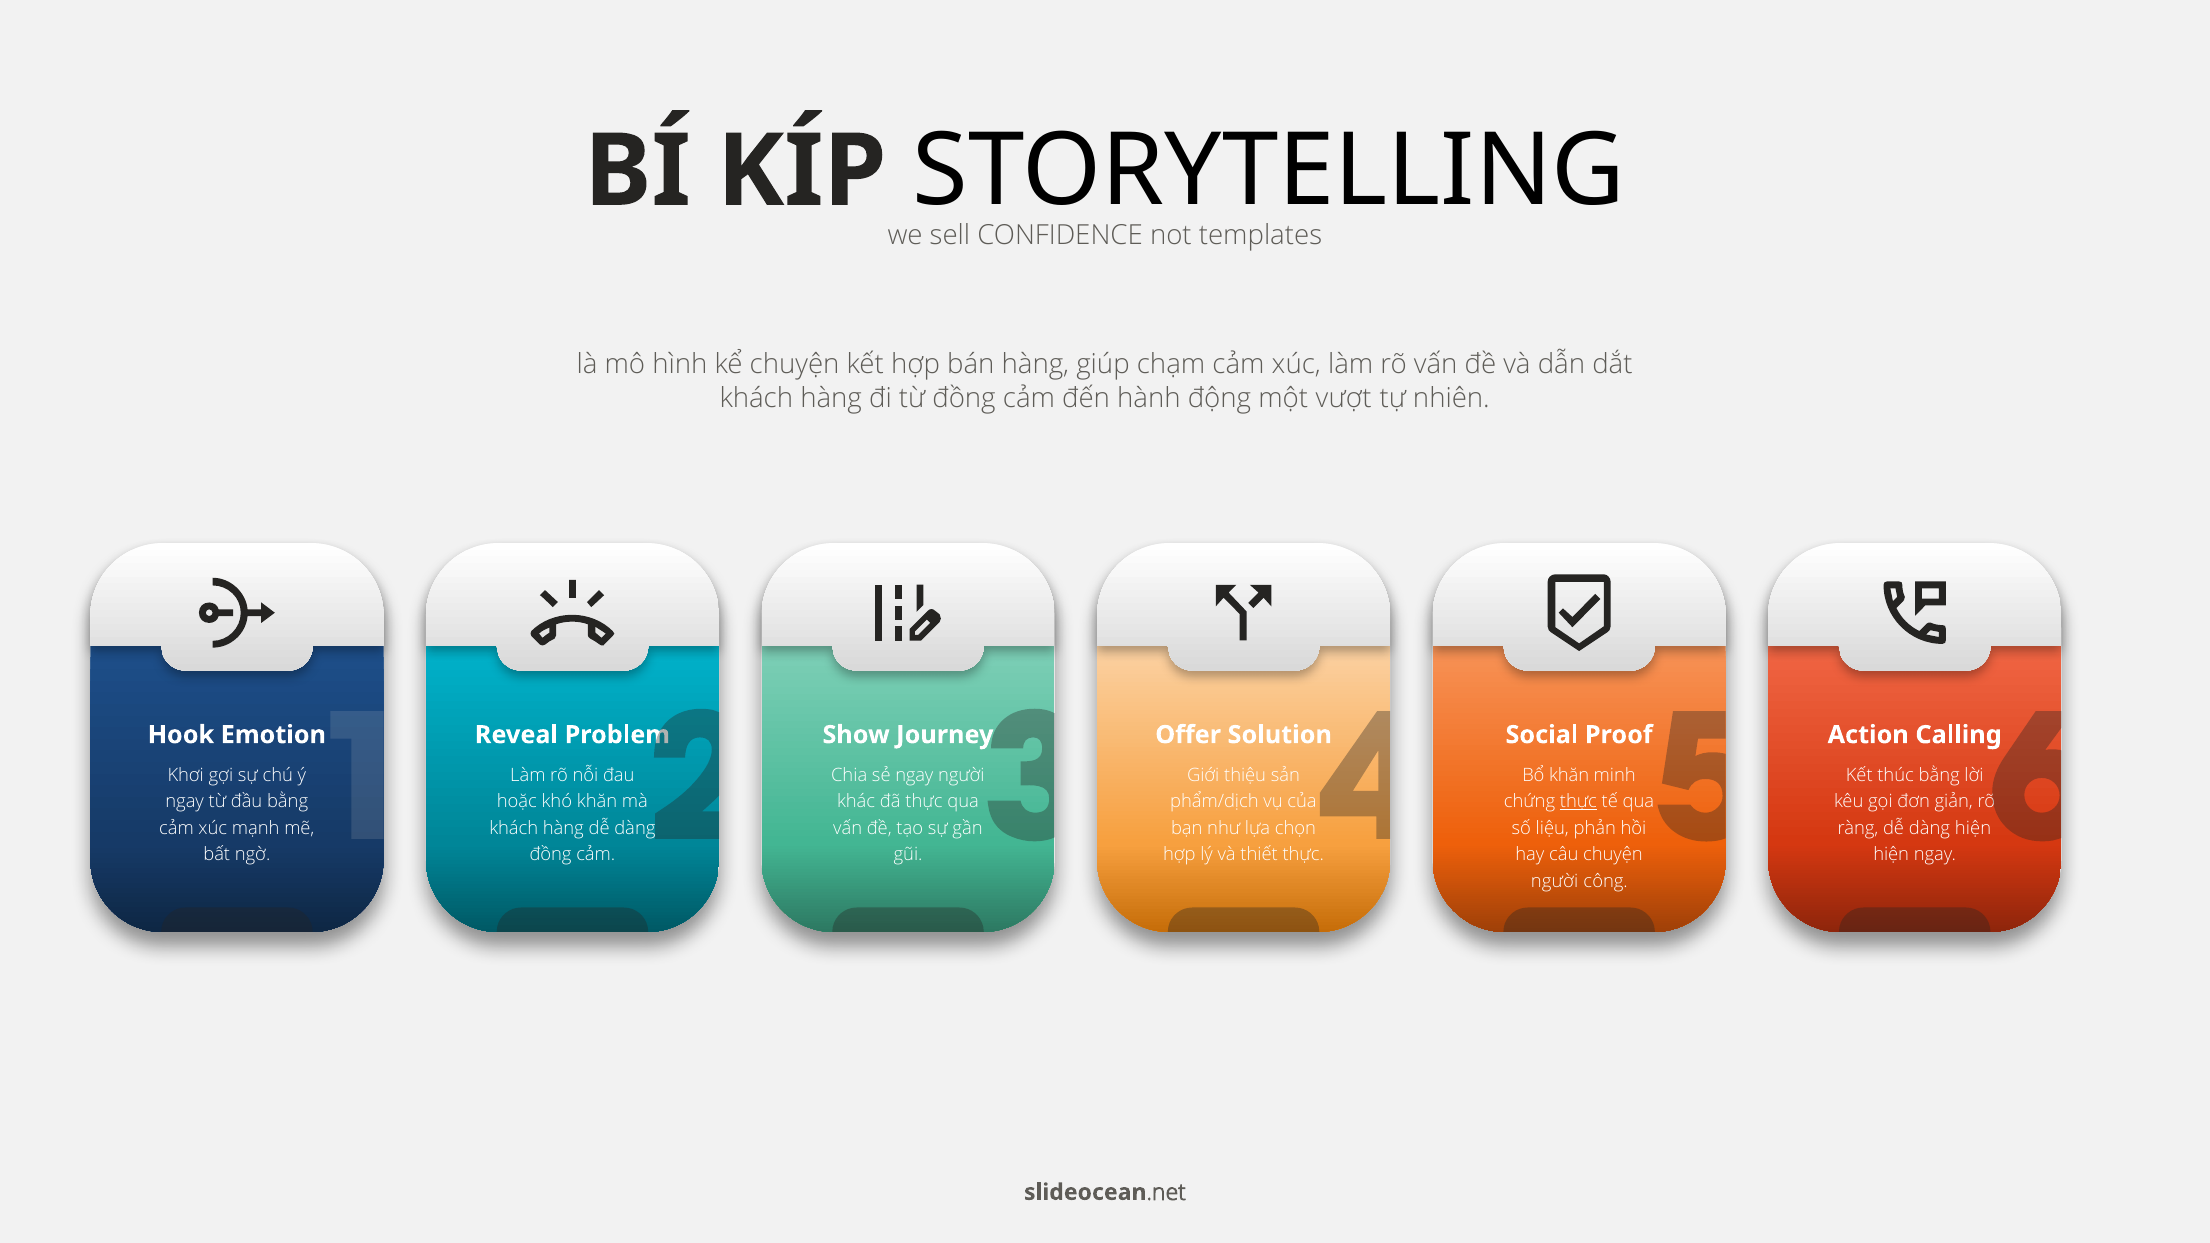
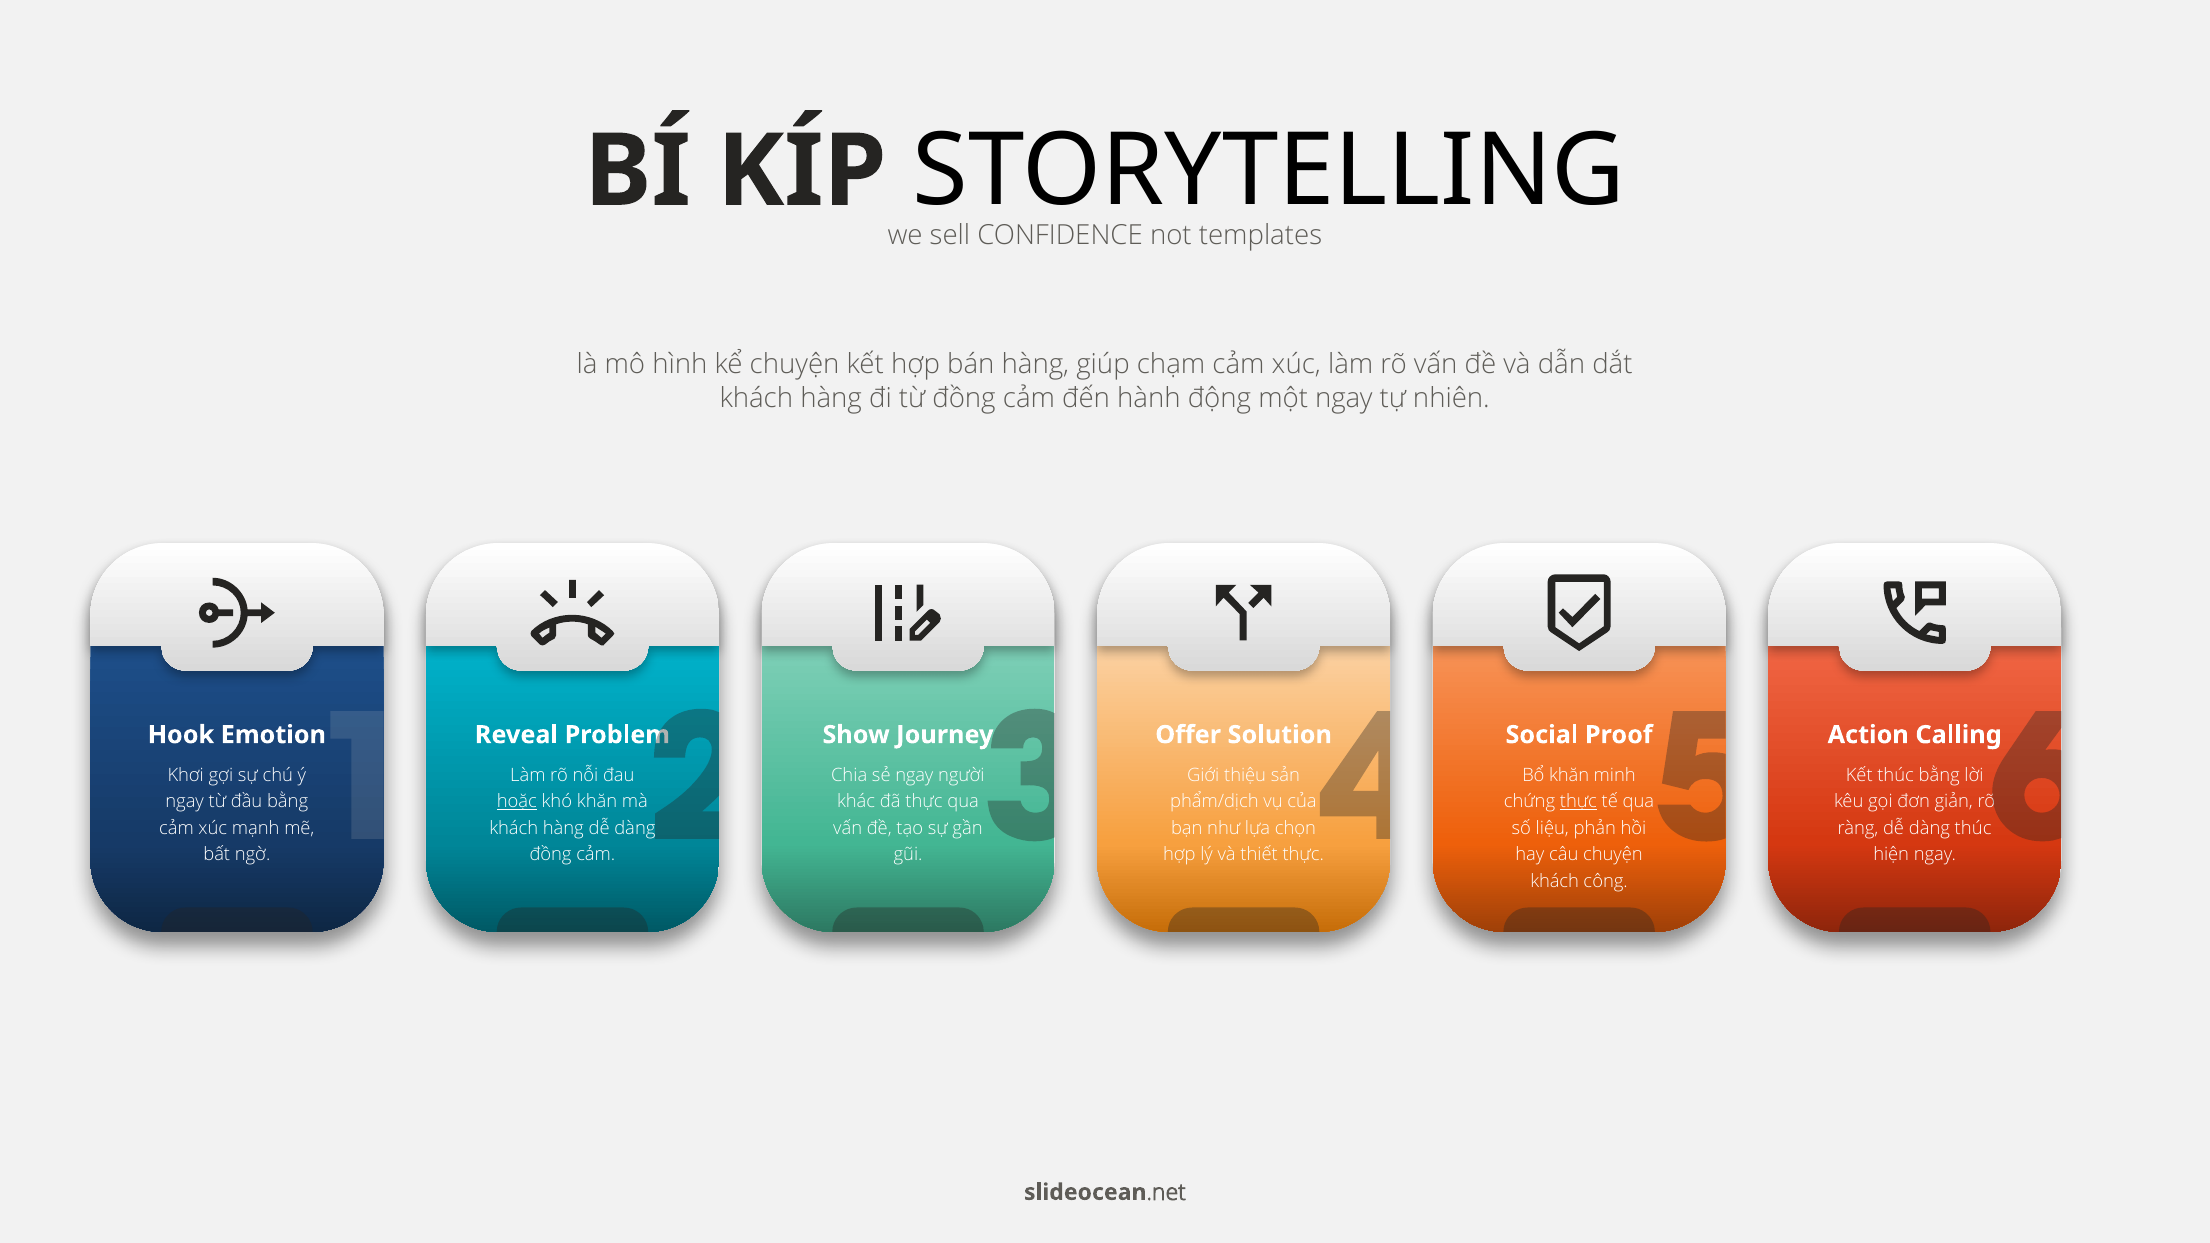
một vượt: vượt -> ngay (1344, 398)
hoặc underline: none -> present (517, 802)
dàng hiện: hiện -> thúc (1973, 828)
người: người -> khách (1555, 881)
